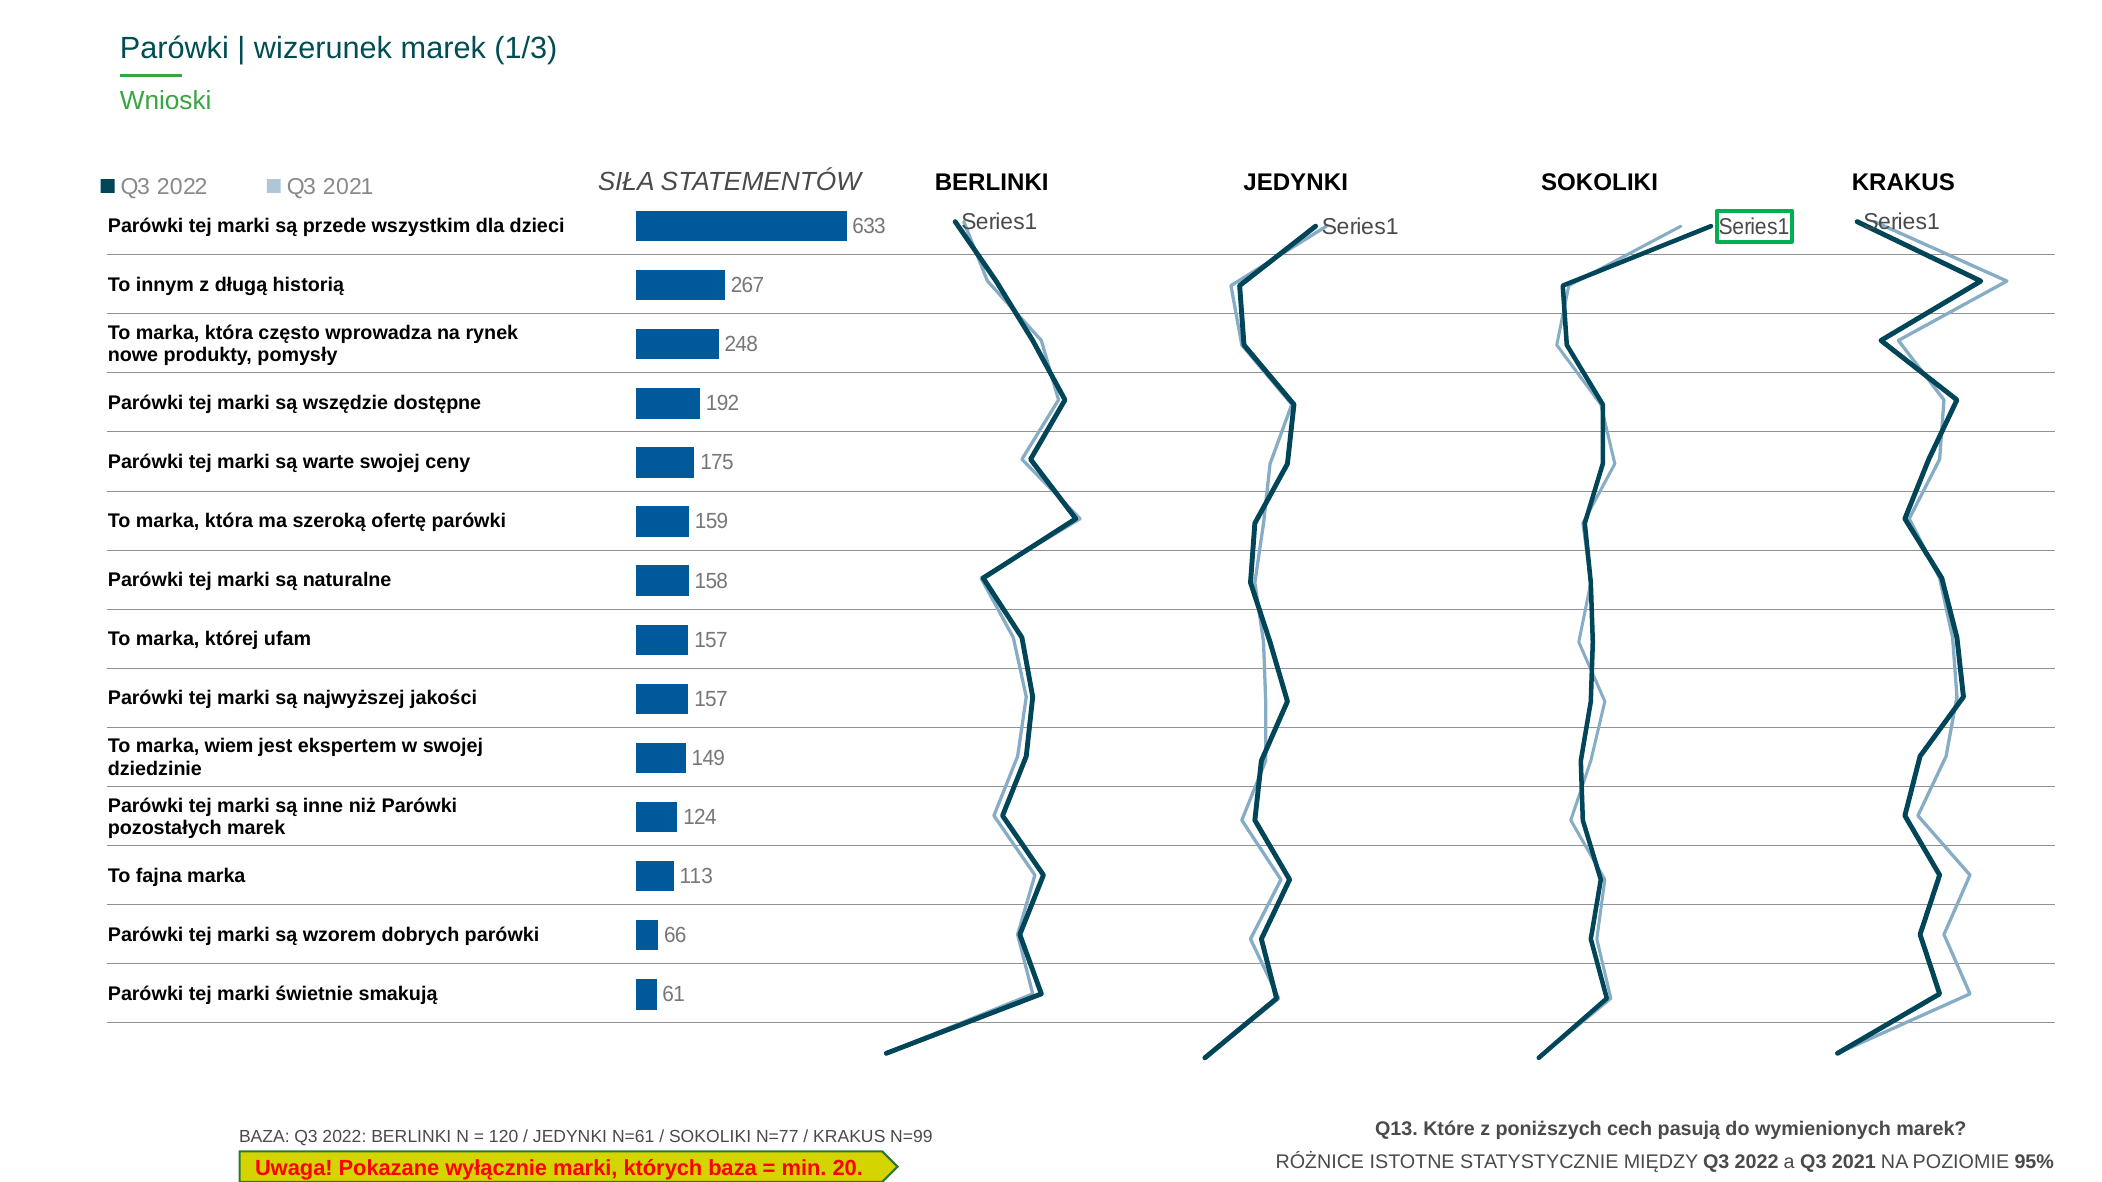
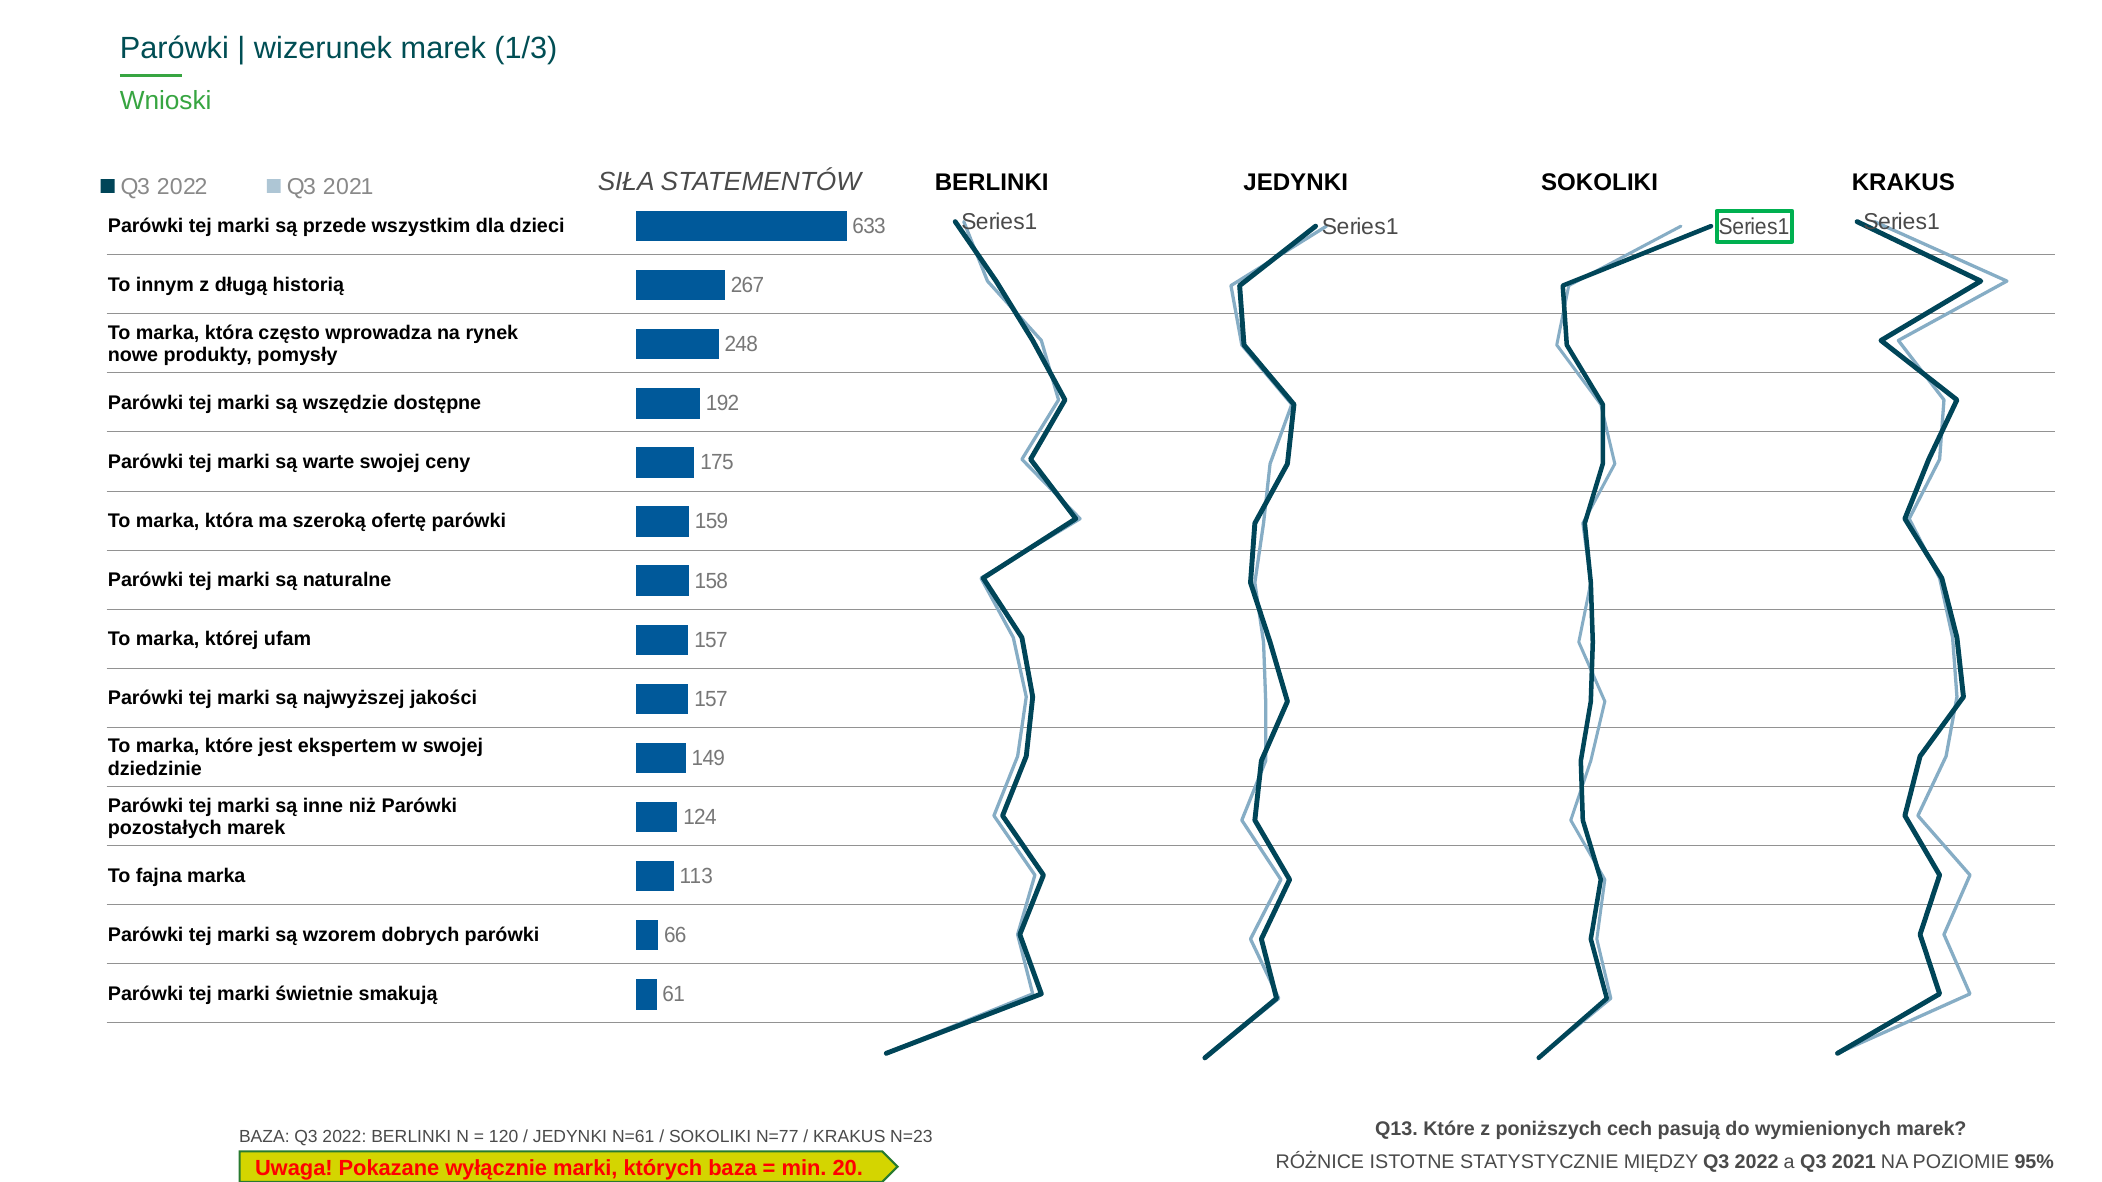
marka wiem: wiem -> które (229, 747)
N=99: N=99 -> N=23 (911, 1137)
